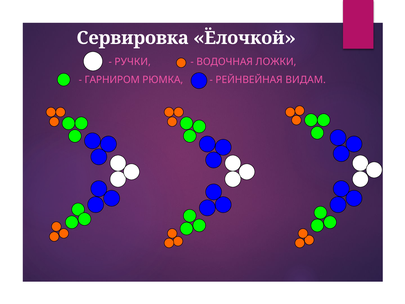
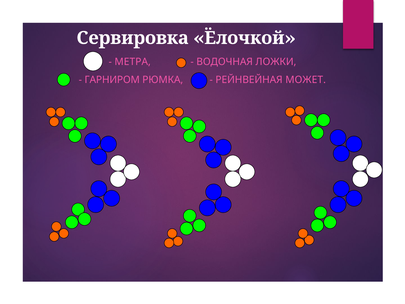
РУЧКИ: РУЧКИ -> МЕТРА (133, 62)
ВИДАМ: ВИДАМ -> МОЖЕТ (306, 80)
